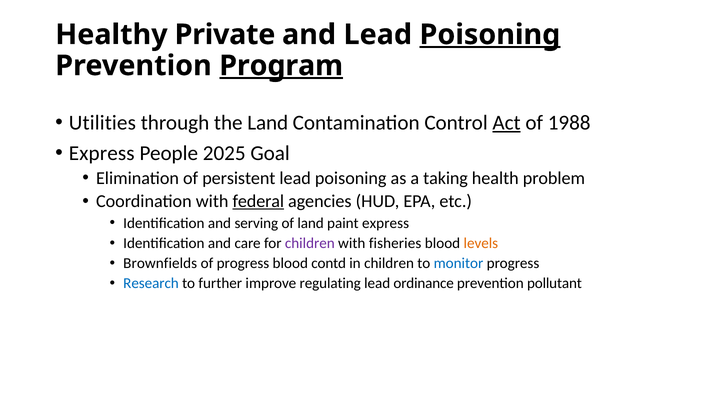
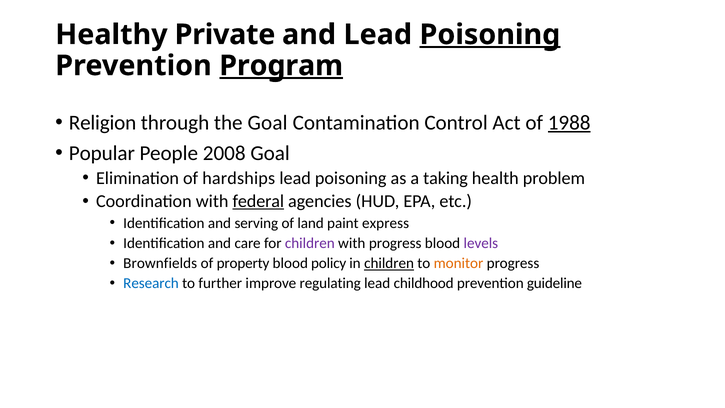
Utilities: Utilities -> Religion (103, 123)
the Land: Land -> Goal (268, 123)
Act underline: present -> none (507, 123)
1988 underline: none -> present (569, 123)
Express: Express -> Popular (102, 153)
2025: 2025 -> 2008 (224, 153)
persistent: persistent -> hardships (239, 178)
with fisheries: fisheries -> progress (395, 243)
levels colour: orange -> purple (481, 243)
of progress: progress -> property (243, 263)
contd: contd -> policy (329, 263)
children underline: none -> present (389, 263)
monitor colour: blue -> orange (458, 263)
ordinance: ordinance -> childhood (424, 283)
pollutant: pollutant -> guideline (554, 283)
